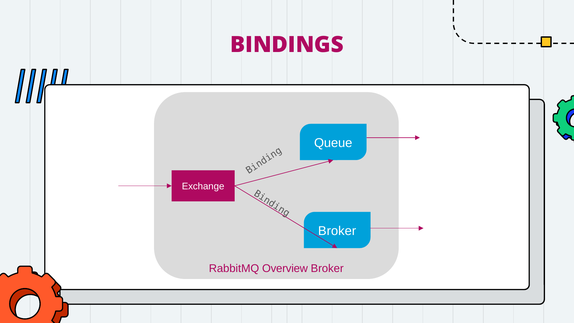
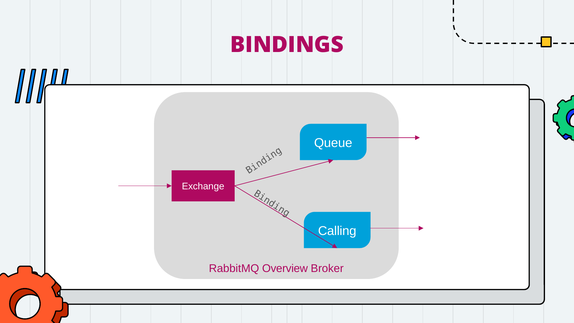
Broker: Broker -> Calling (337, 231)
